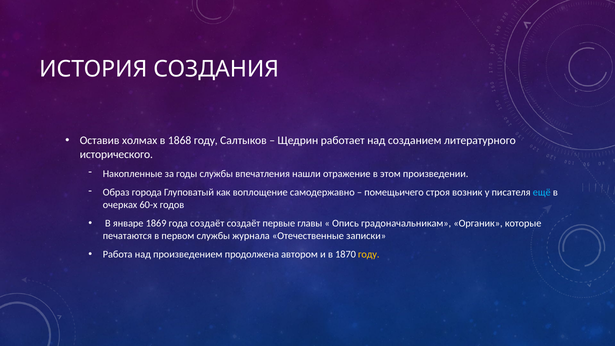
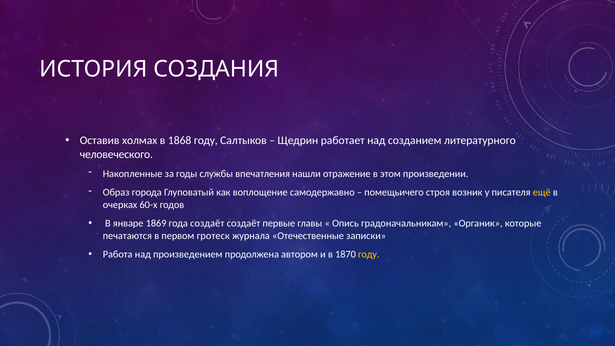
исторического: исторического -> человеческого (116, 154)
ещё colour: light blue -> yellow (542, 192)
первом службы: службы -> гротеск (213, 236)
